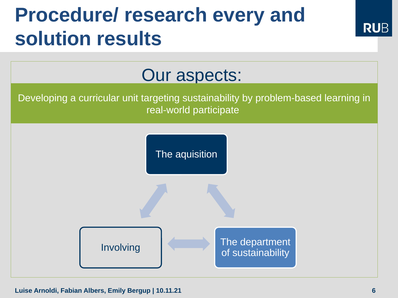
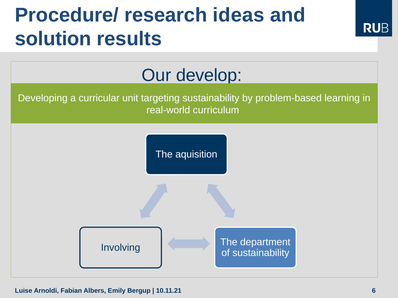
every: every -> ideas (239, 15)
aspects: aspects -> develop (209, 75)
participate: participate -> curriculum (216, 110)
